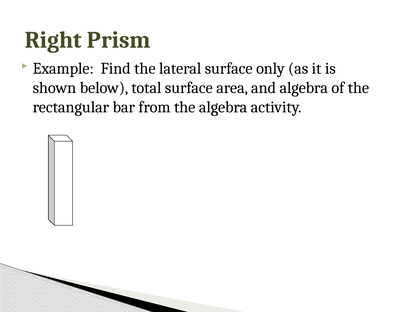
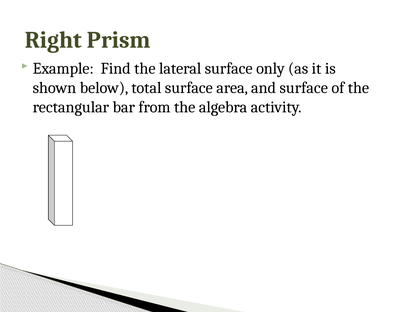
and algebra: algebra -> surface (304, 88)
